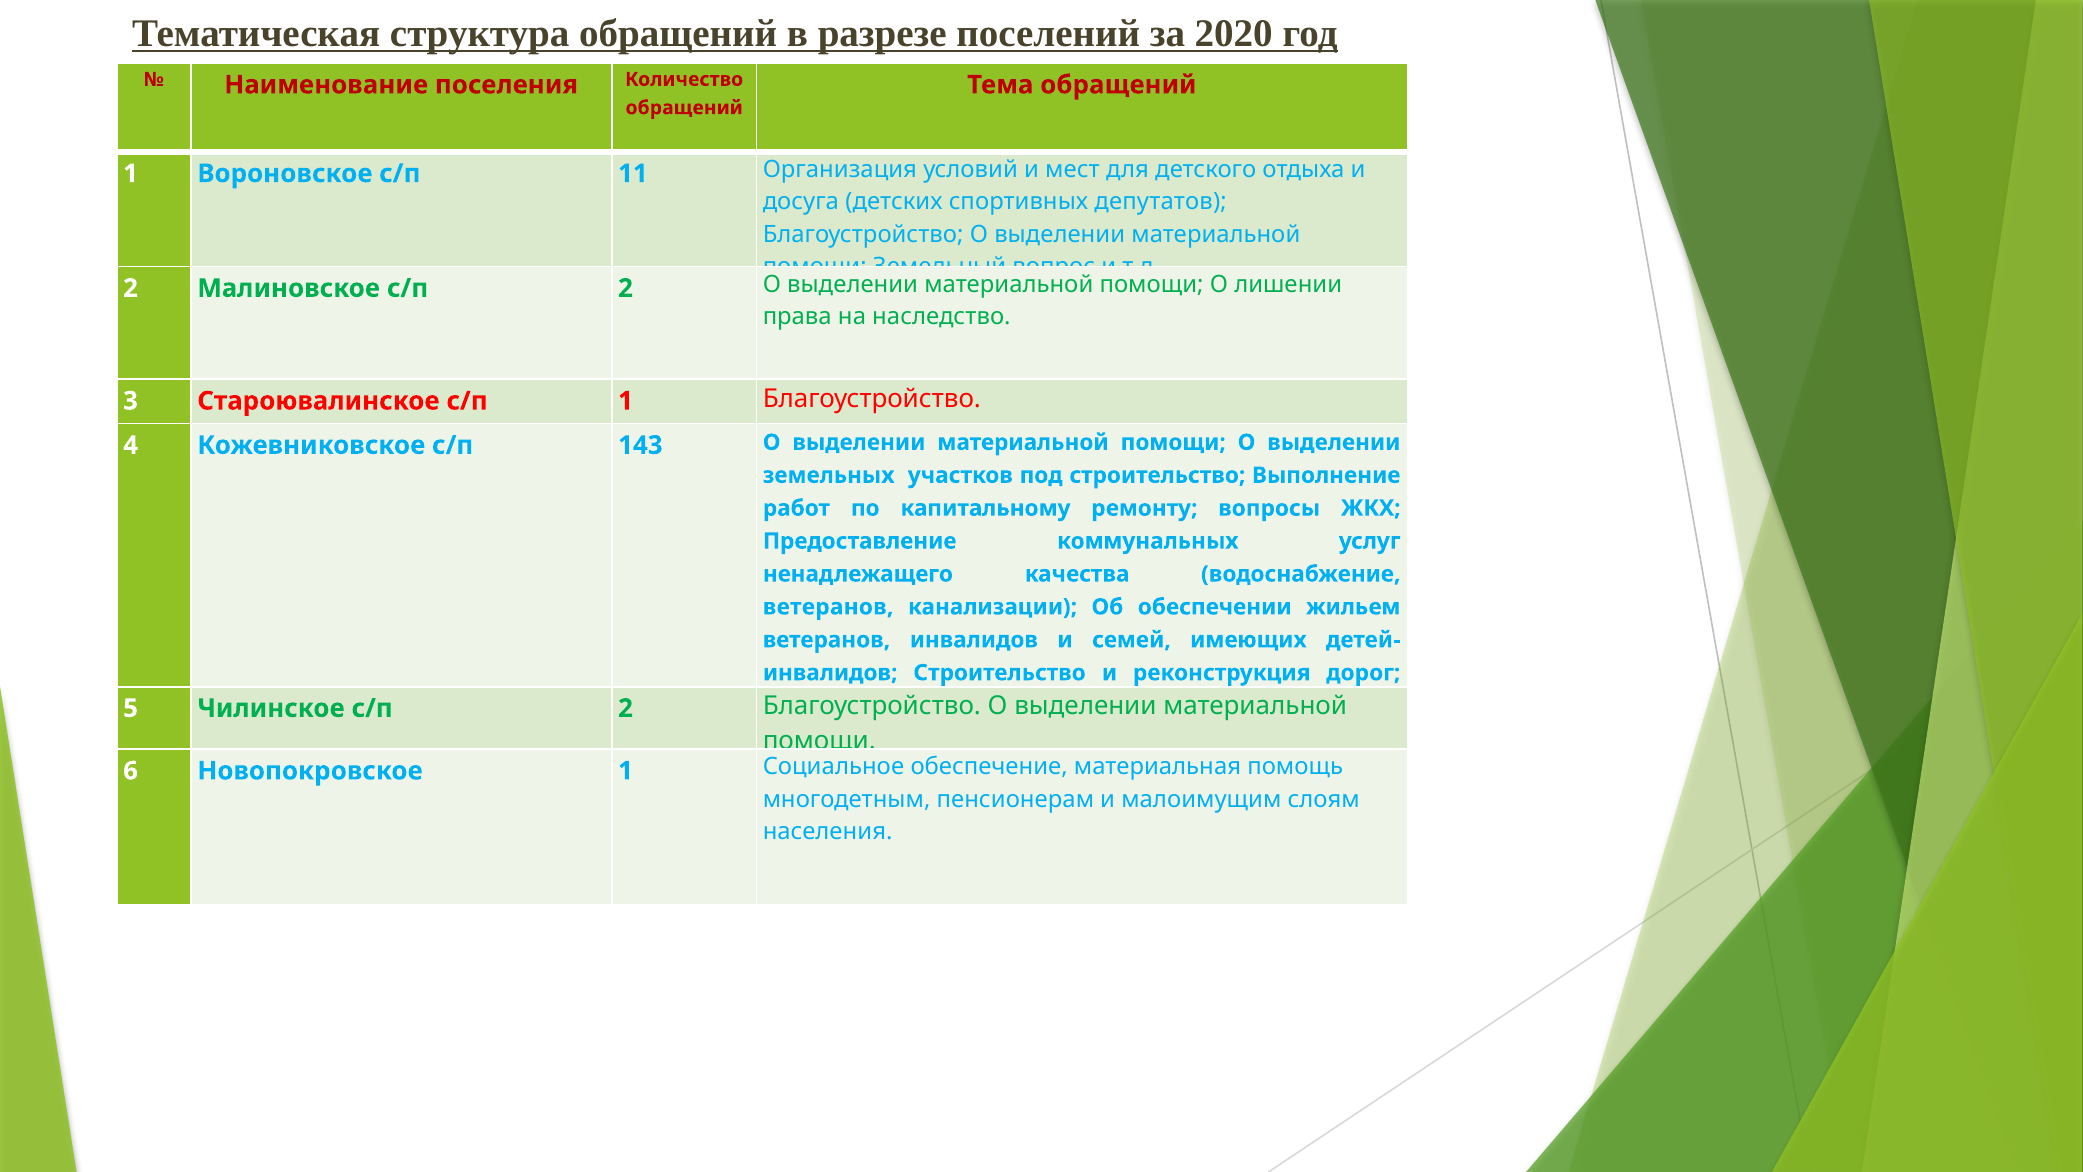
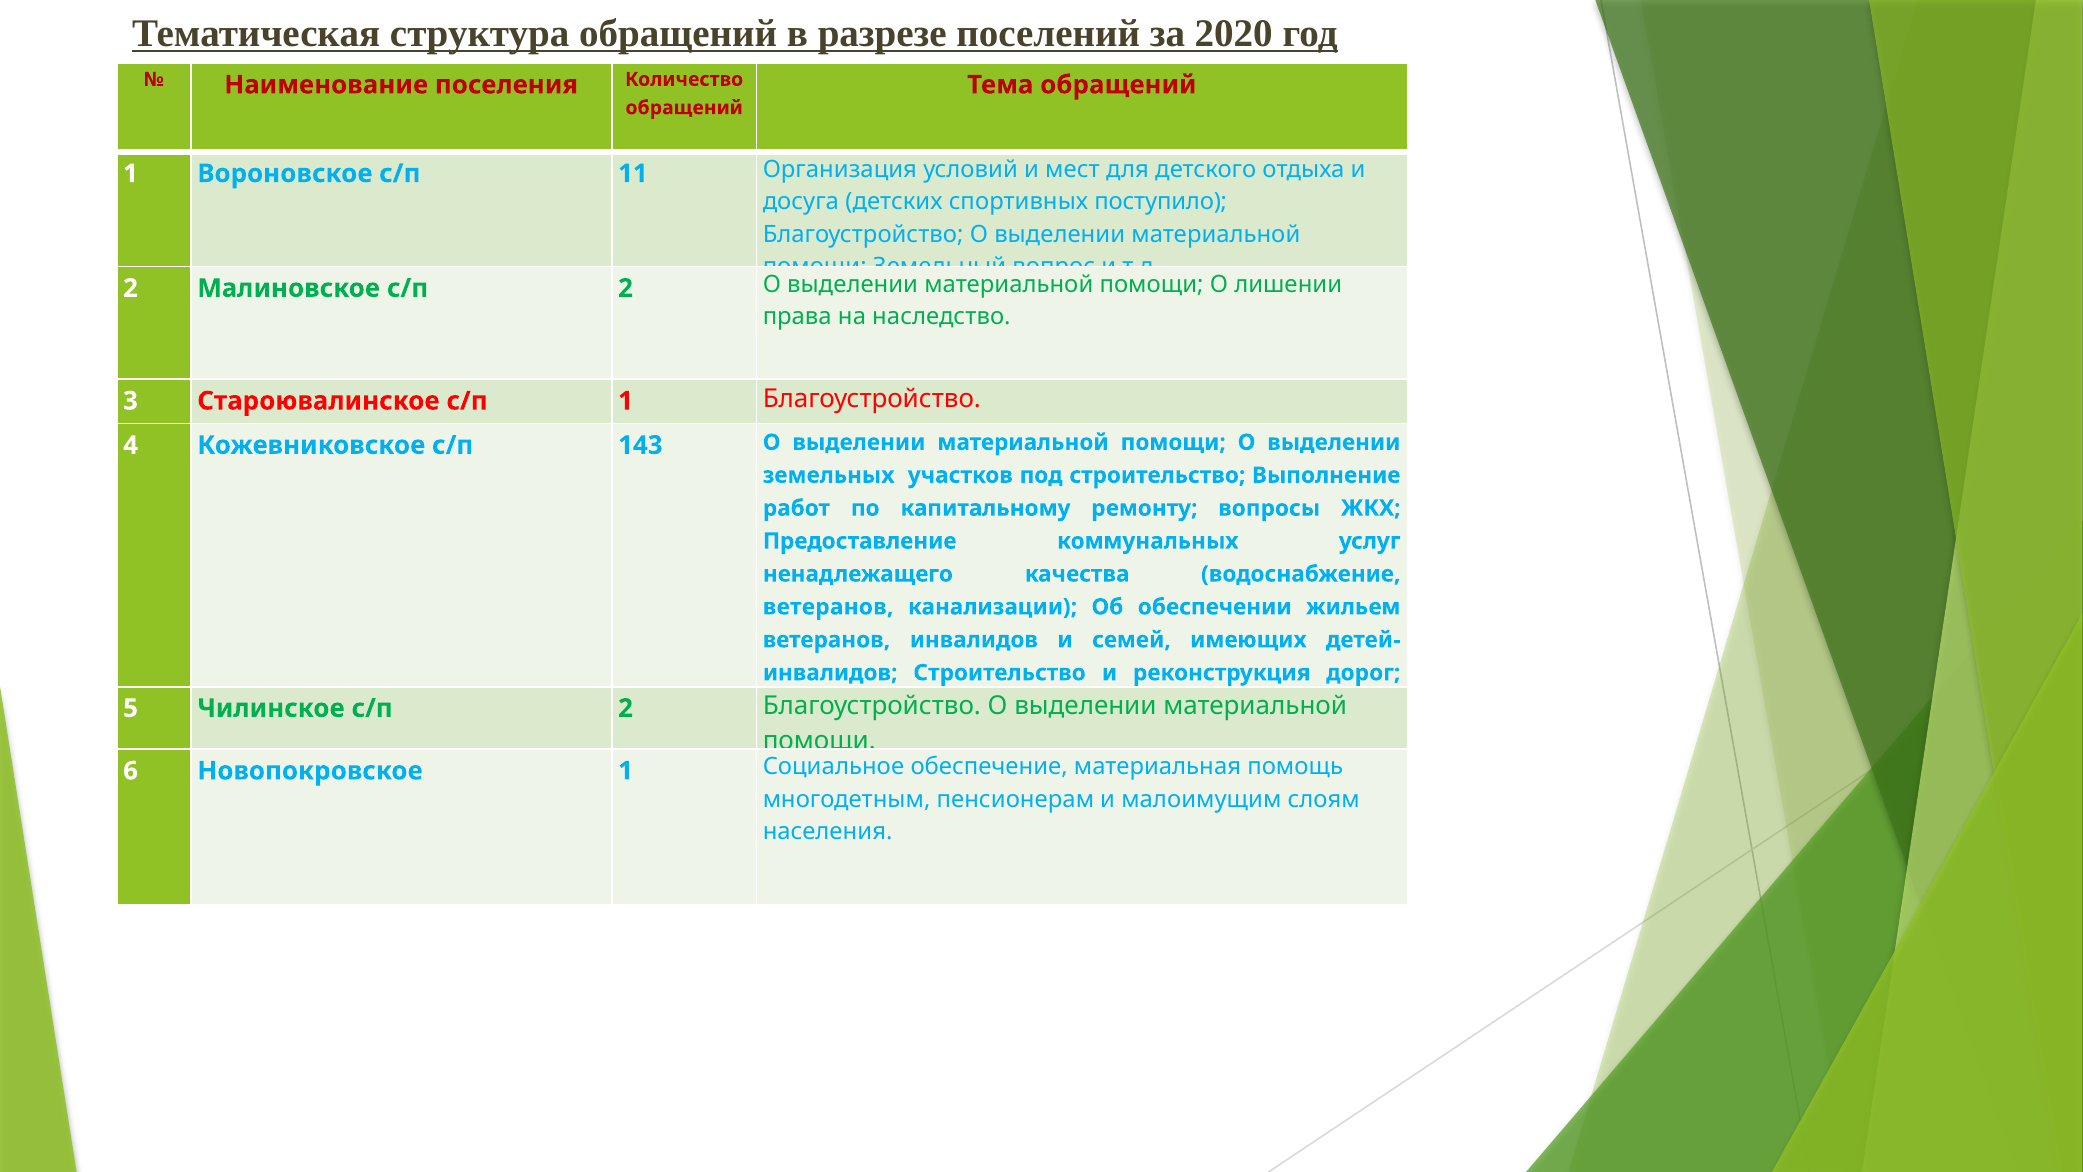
депутатов: депутатов -> поступило (1161, 202)
